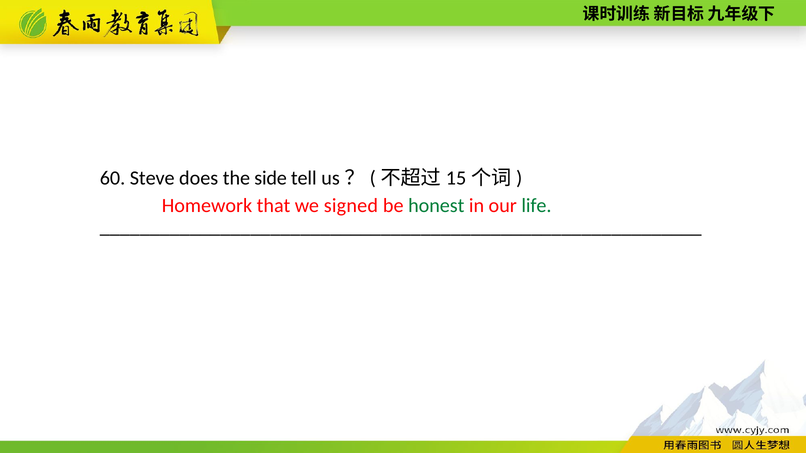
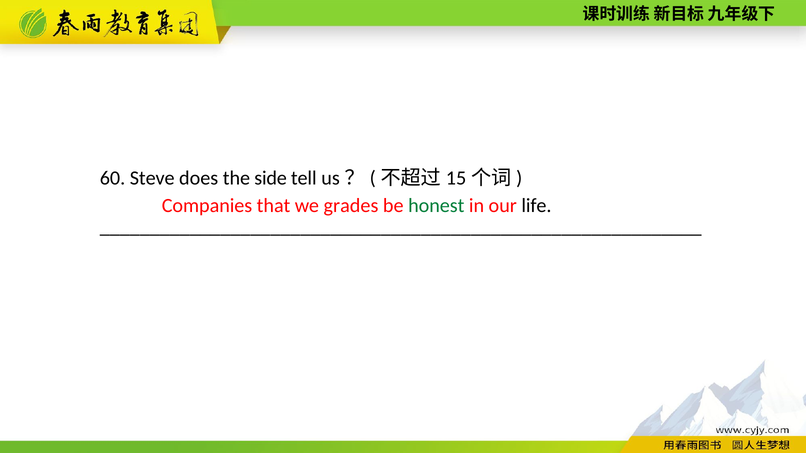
Homework: Homework -> Companies (207, 206)
signed: signed -> grades (351, 206)
life colour: green -> black (536, 206)
